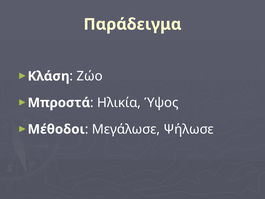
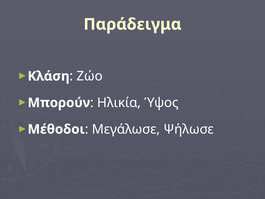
Μπροστά: Μπροστά -> Μπορούν (59, 103)
